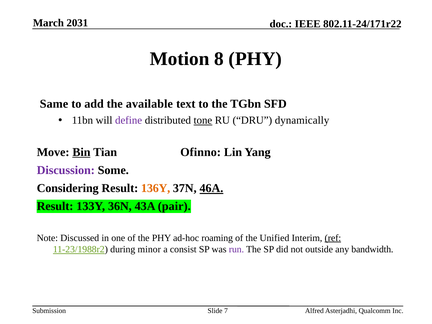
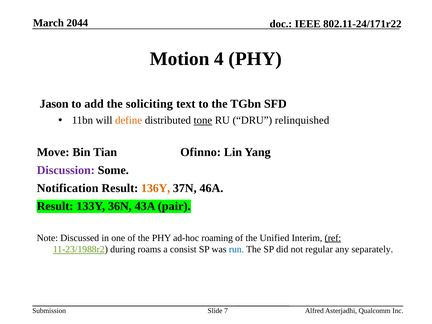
2031: 2031 -> 2044 (77, 23)
8: 8 -> 4 (219, 59)
Same: Same -> Jason (54, 104)
available: available -> soliciting (149, 104)
define colour: purple -> orange (129, 120)
dynamically: dynamically -> relinquished (302, 120)
Bin underline: present -> none (81, 152)
Considering: Considering -> Notification (68, 188)
46A underline: present -> none (211, 188)
minor: minor -> roams (149, 249)
run colour: purple -> blue (236, 249)
outside: outside -> regular (319, 249)
bandwidth: bandwidth -> separately (372, 249)
